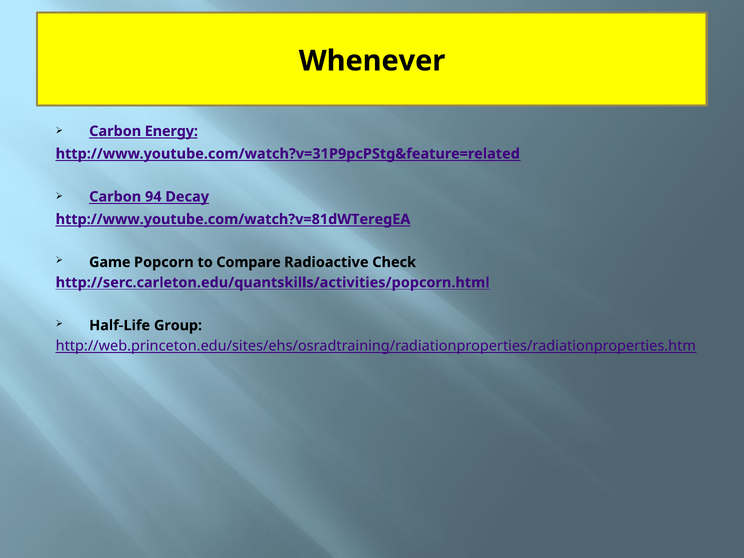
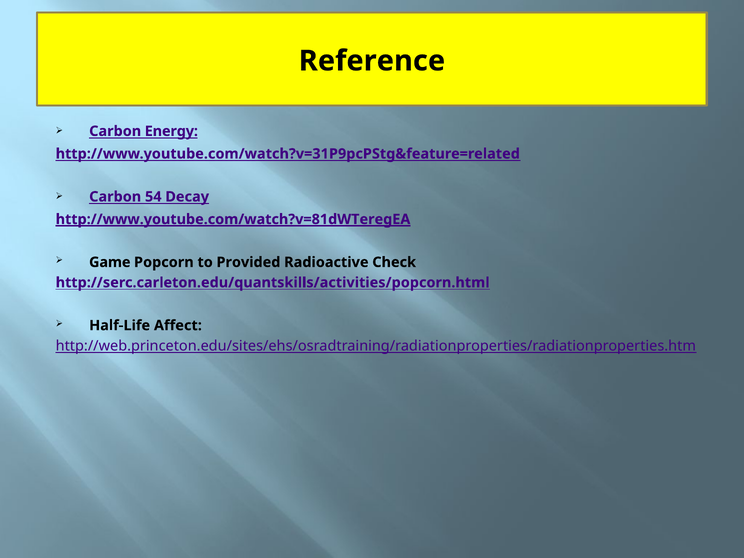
Whenever: Whenever -> Reference (372, 61)
94: 94 -> 54 (153, 197)
http://www.youtube.com/watch?v=81dWTeregEA underline: none -> present (233, 219)
Compare: Compare -> Provided (248, 262)
Group: Group -> Affect (178, 325)
